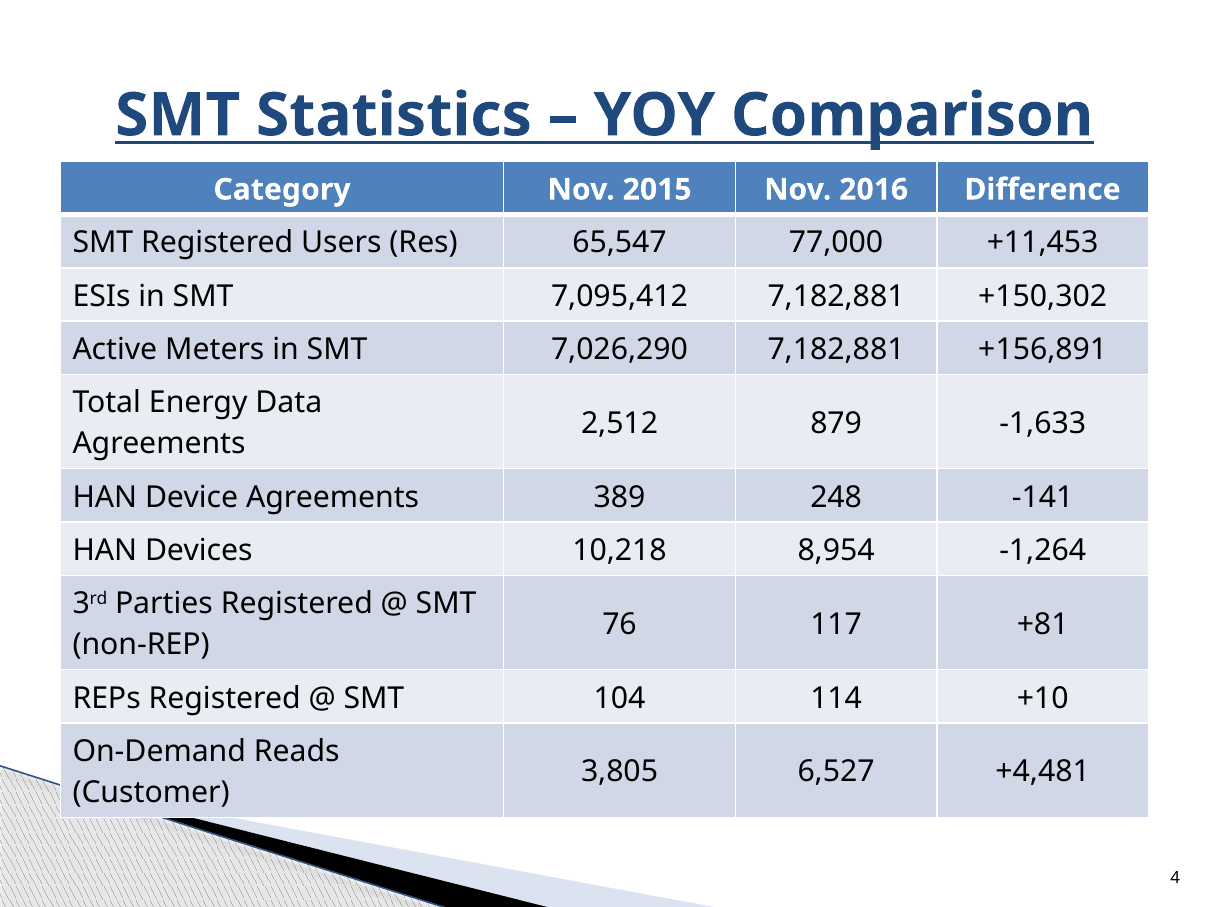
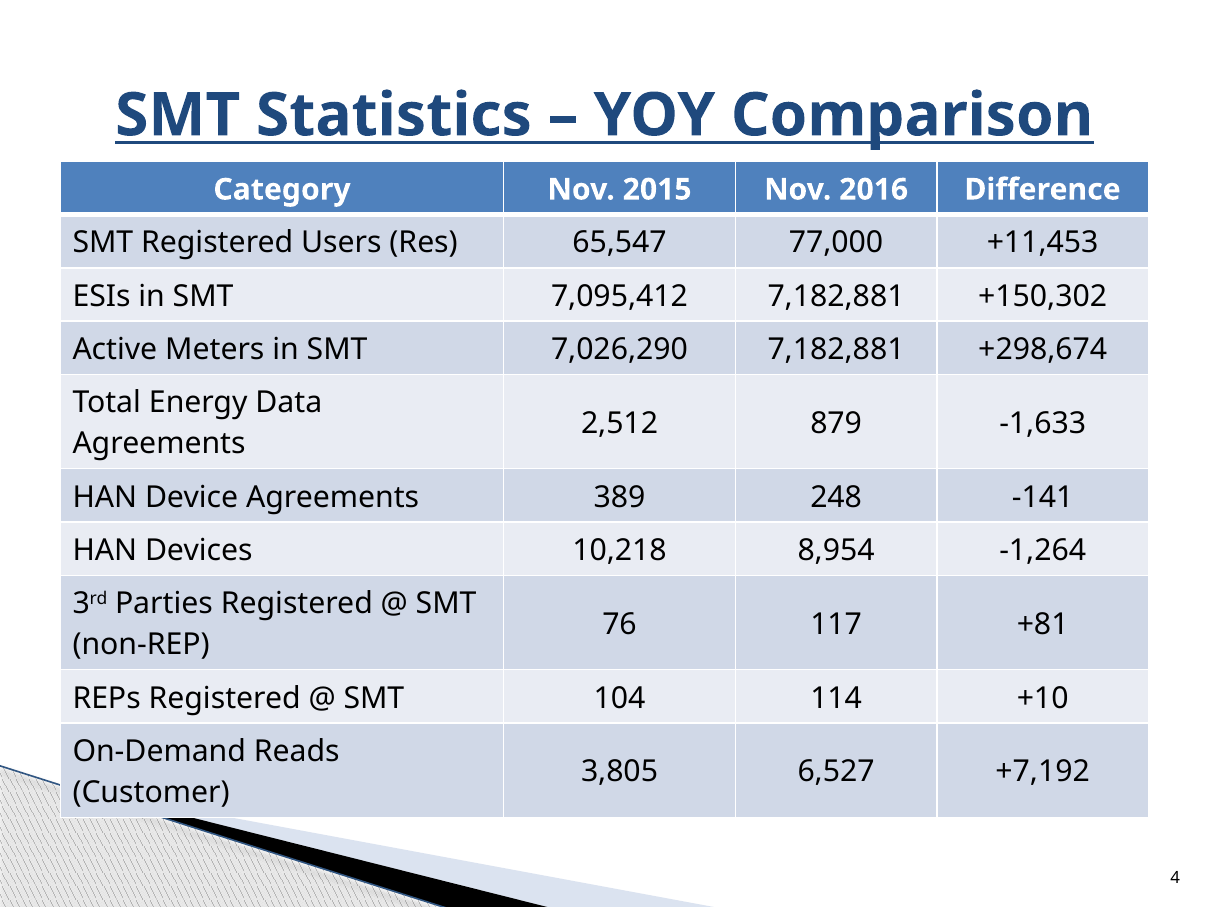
+156,891: +156,891 -> +298,674 (1043, 349)
+4,481: +4,481 -> +7,192 (1043, 772)
